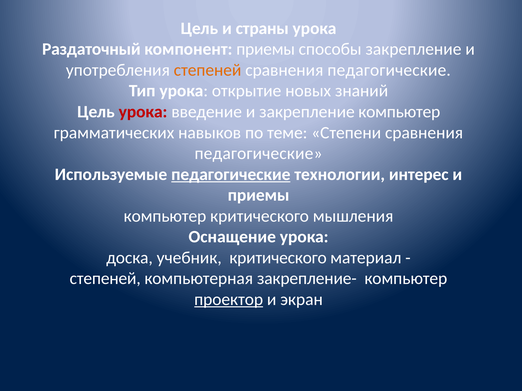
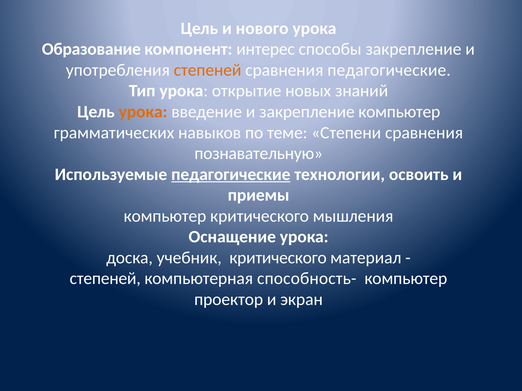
страны: страны -> нового (262, 28)
Раздаточный: Раздаточный -> Образование (91, 49)
компонент приемы: приемы -> интерес (266, 49)
урока colour: red -> orange (143, 112)
педагогические: педагогические -> познавательную (259, 154)
интерес: интерес -> освоить (419, 175)
закрепление-: закрепление- -> способность- (307, 279)
проектор underline: present -> none (229, 300)
